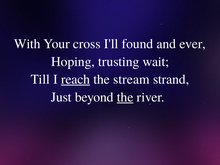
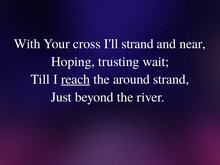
I'll found: found -> strand (138, 44)
ever: ever -> near (193, 44)
stream: stream -> around (131, 79)
the underline: present -> none (125, 97)
